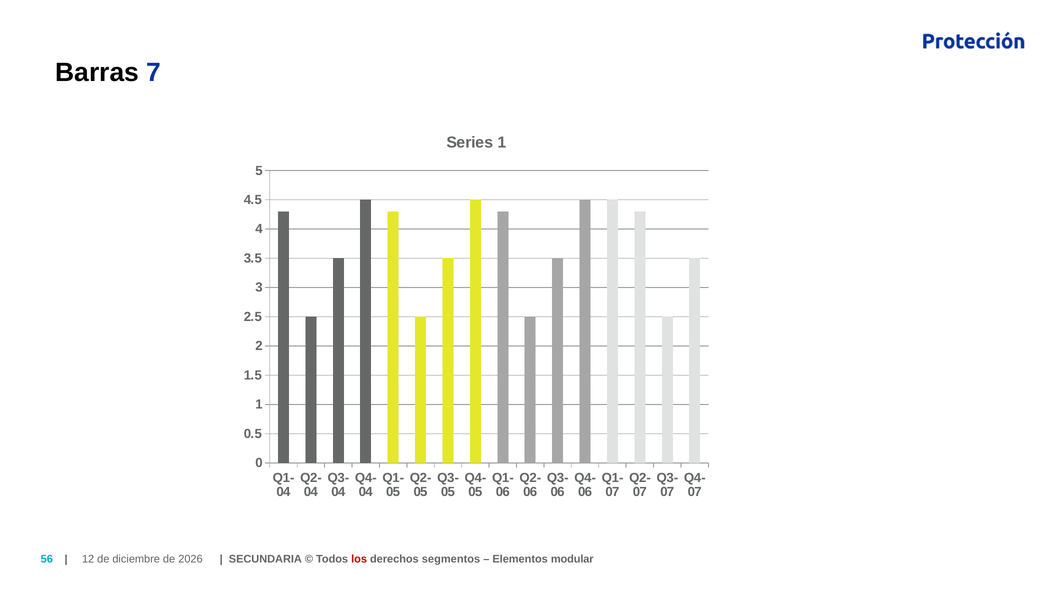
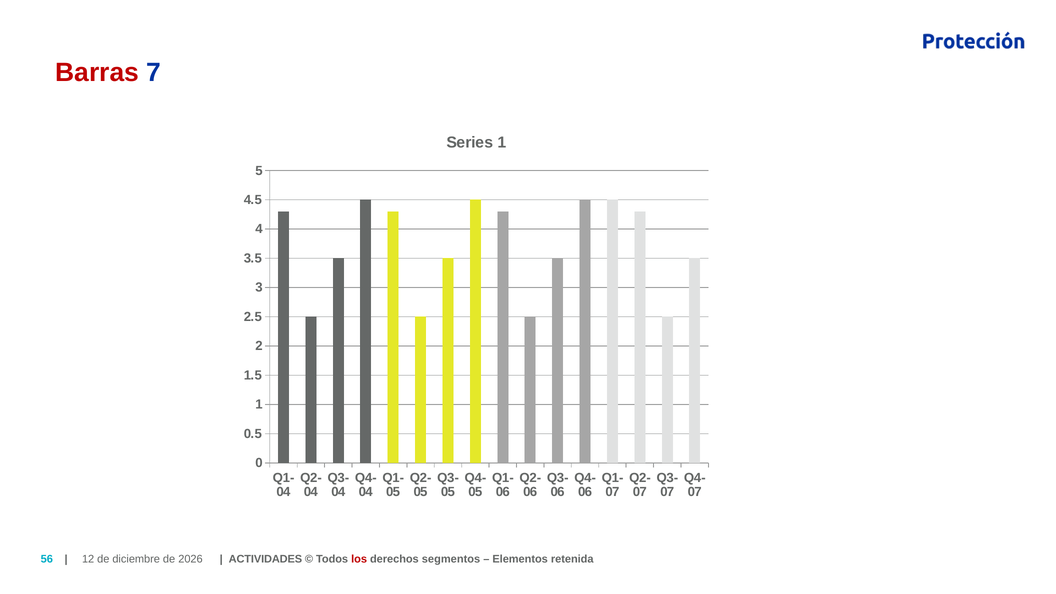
Barras colour: black -> red (97, 72)
SECUNDARIA: SECUNDARIA -> ACTIVIDADES (265, 559)
modular: modular -> retenida (572, 559)
